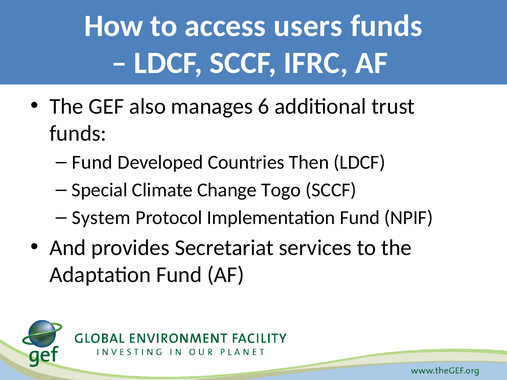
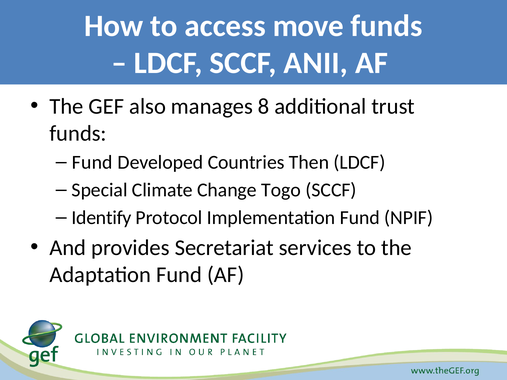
users: users -> move (308, 26)
IFRC: IFRC -> ANII (316, 63)
6: 6 -> 8 (264, 106)
System: System -> Identify (101, 218)
